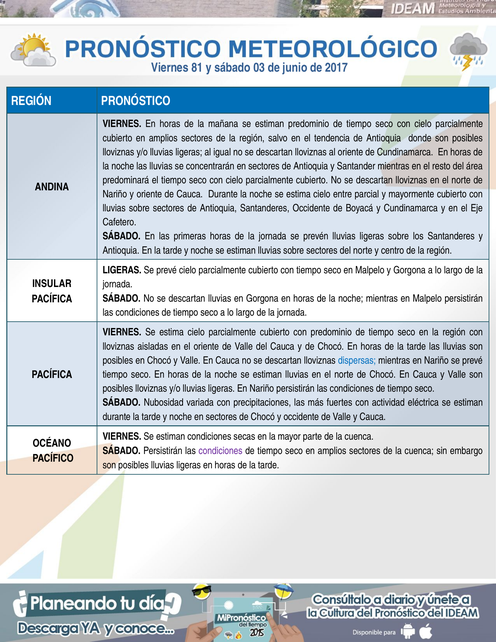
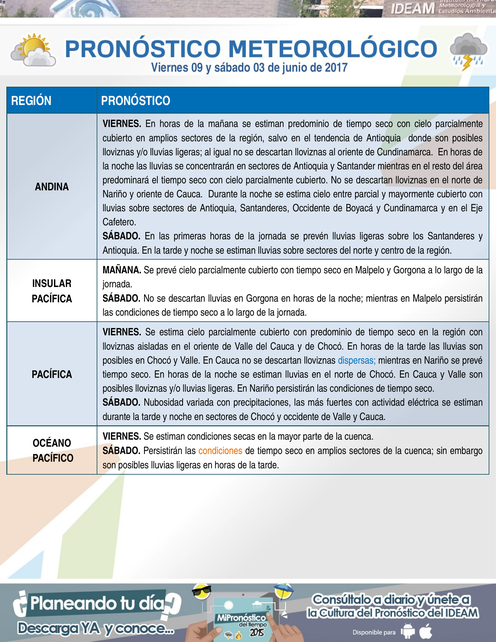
81: 81 -> 09 (197, 68)
LIGERAS: LIGERAS -> MAÑANA (122, 270)
condiciones colour: purple -> orange (221, 451)
